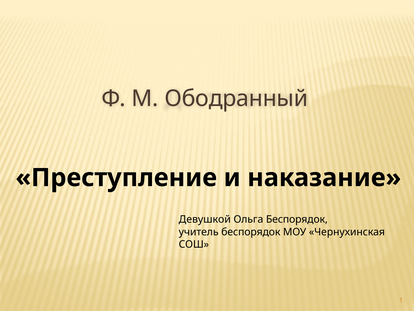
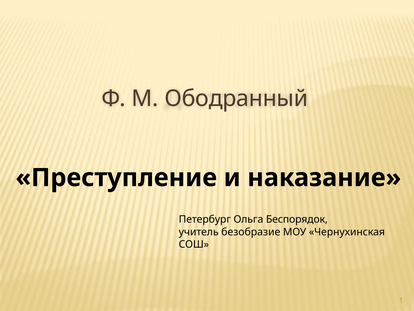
Девушкой: Девушкой -> Петербург (205, 219)
учитель беспорядок: беспорядок -> безобразие (251, 232)
